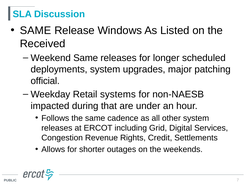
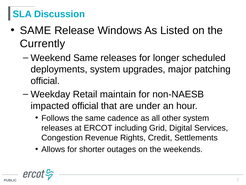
Received: Received -> Currently (43, 44)
systems: systems -> maintain (118, 94)
impacted during: during -> official (85, 106)
